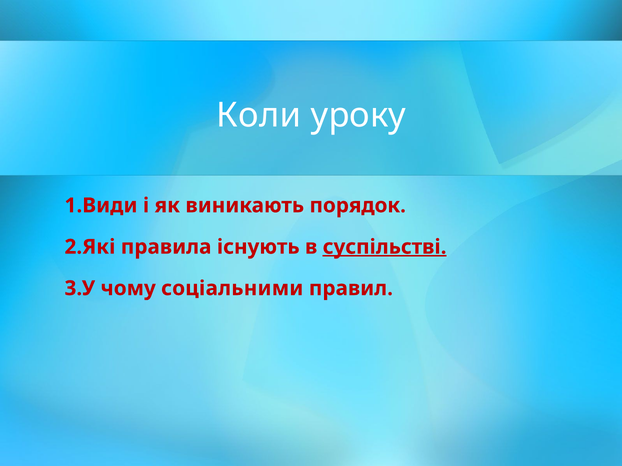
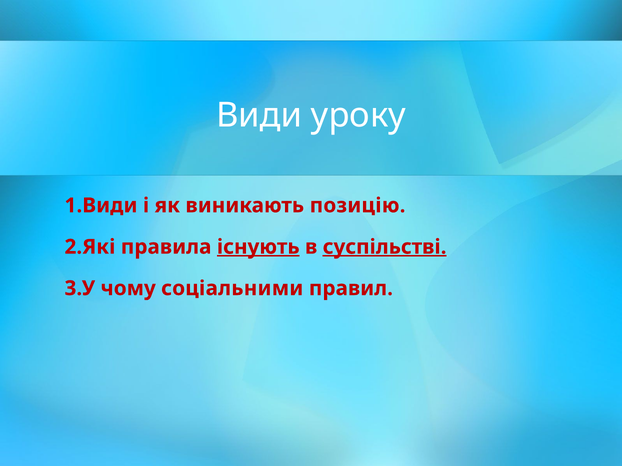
Коли: Коли -> Види (259, 115)
порядок: порядок -> позицію (358, 206)
існують underline: none -> present (258, 247)
